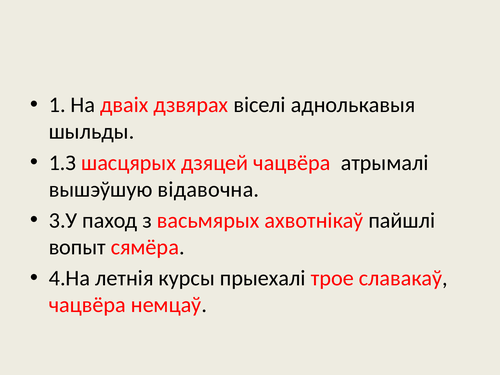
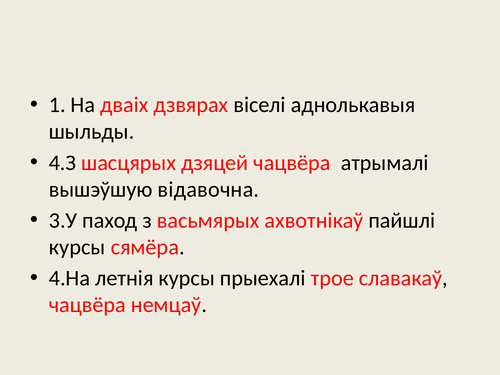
1.З: 1.З -> 4.З (62, 163)
вопыт: вопыт -> курсы (77, 247)
